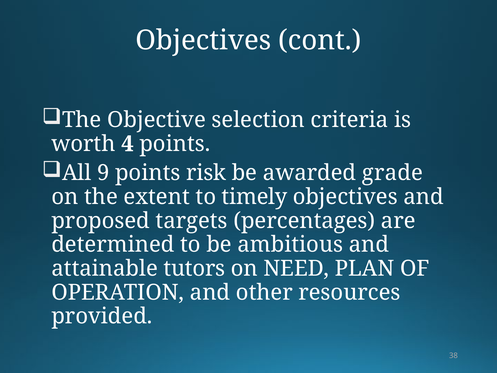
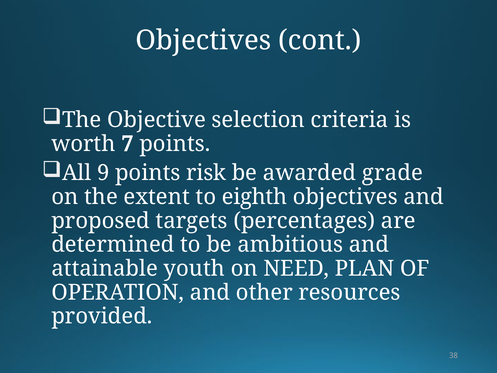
4: 4 -> 7 (127, 144)
timely: timely -> eighth (254, 197)
tutors: tutors -> youth (194, 268)
